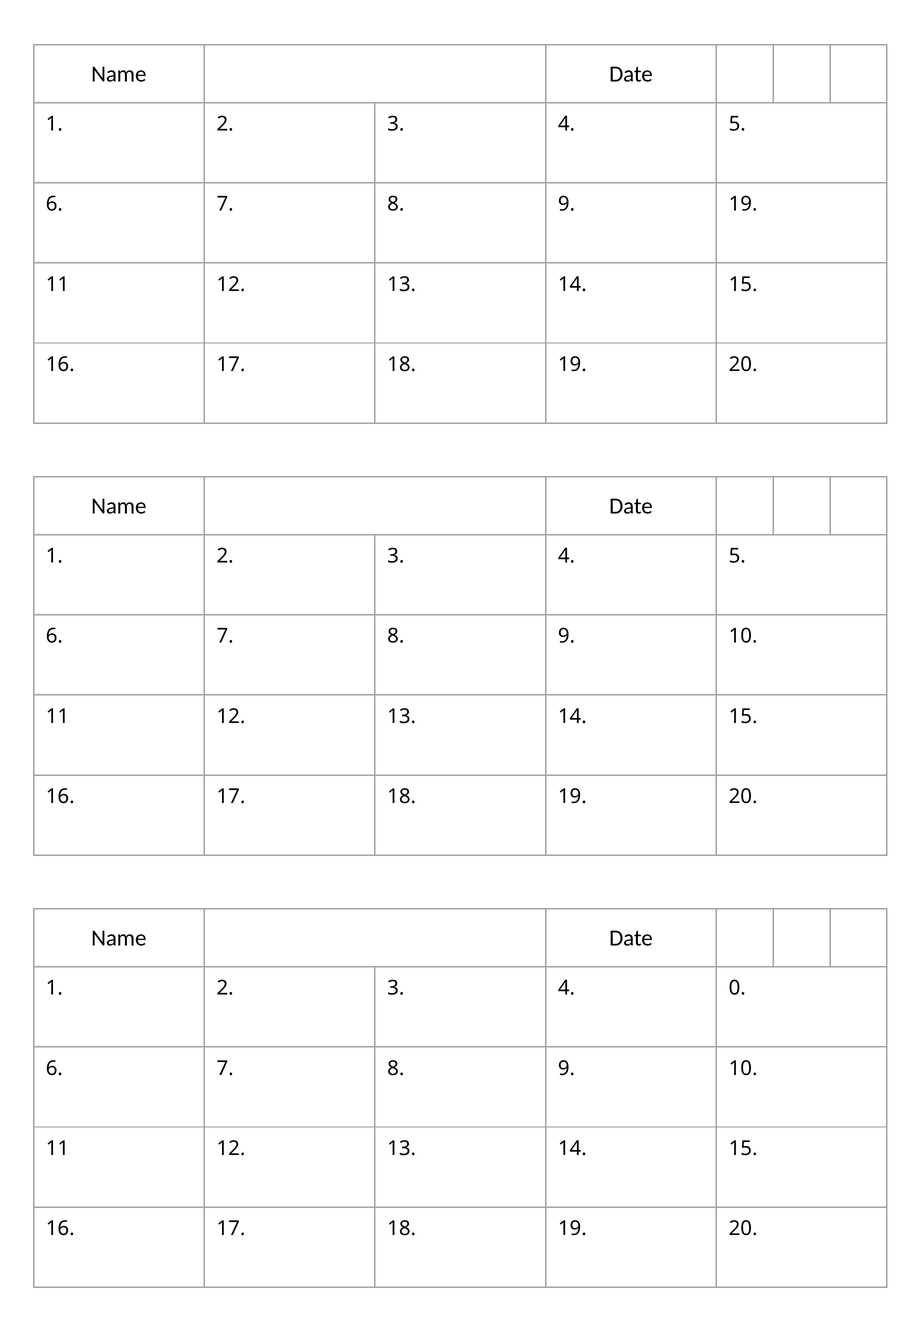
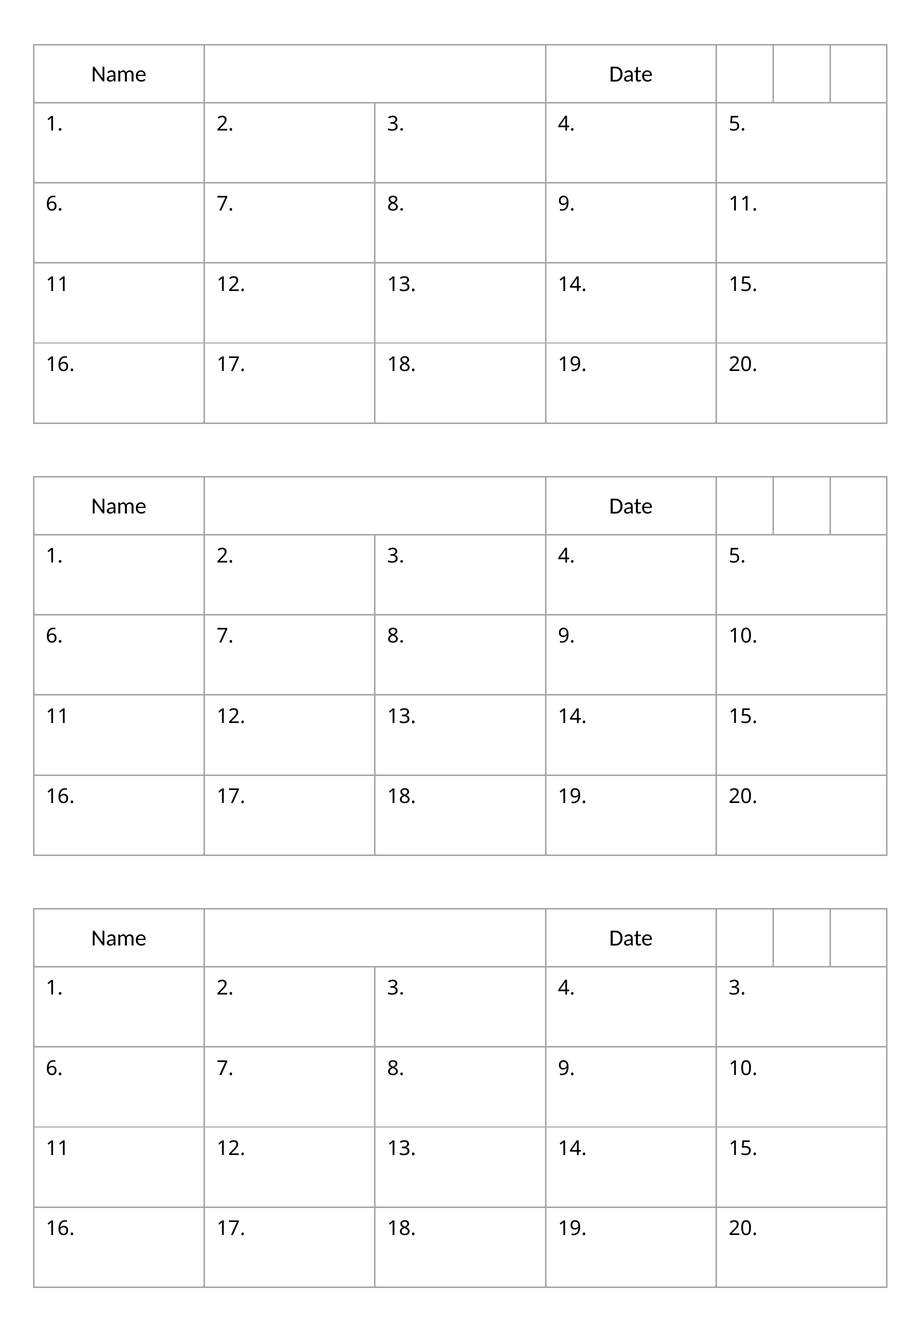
9 19: 19 -> 11 (743, 204)
4 0: 0 -> 3 (737, 988)
